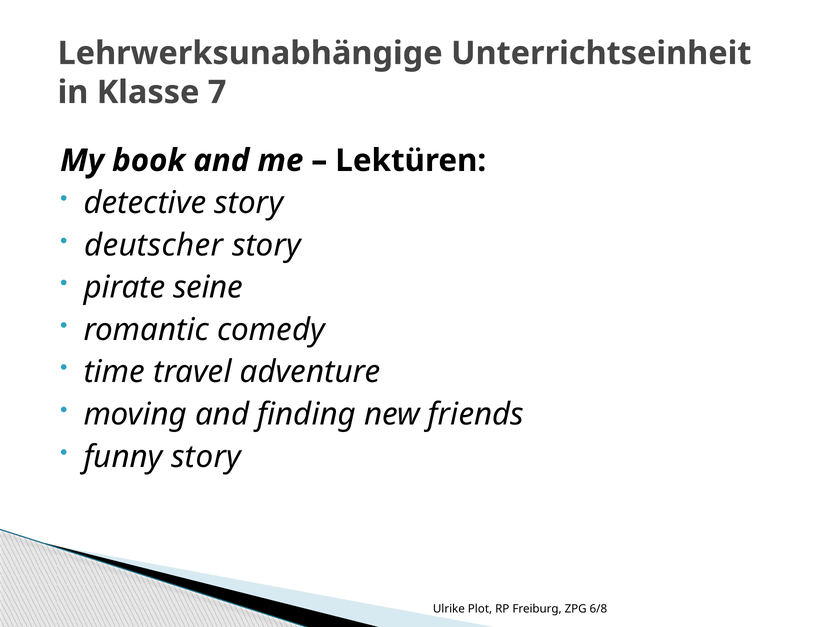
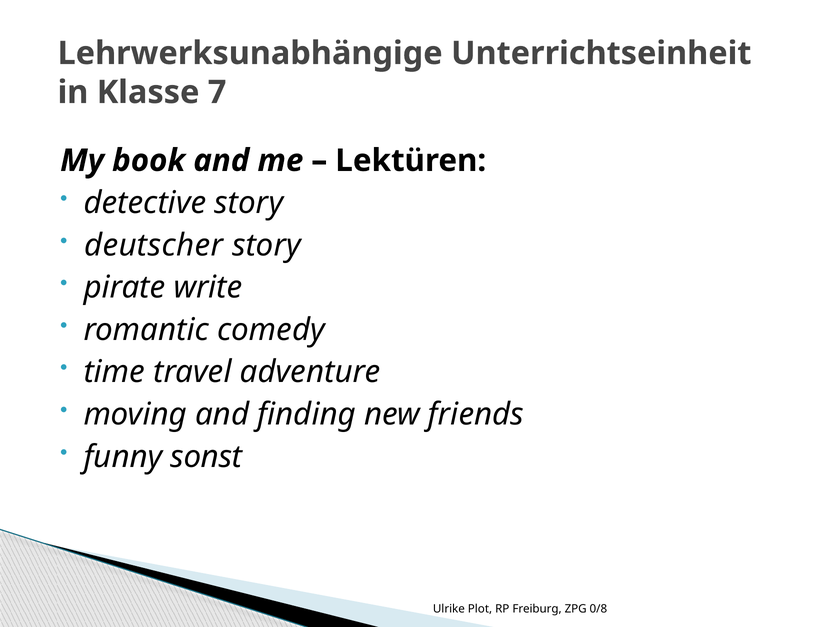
seine: seine -> write (208, 287)
funny story: story -> sonst (206, 457)
6/8: 6/8 -> 0/8 (598, 609)
